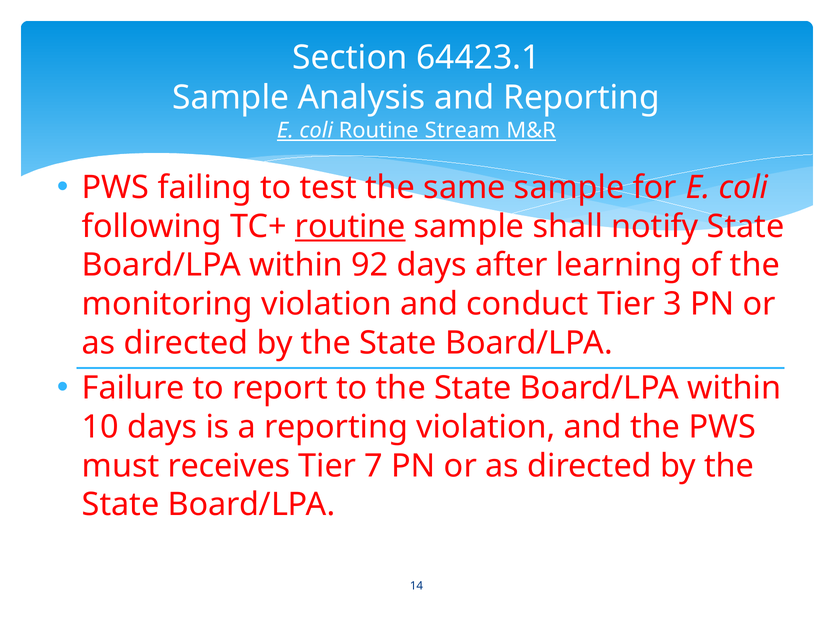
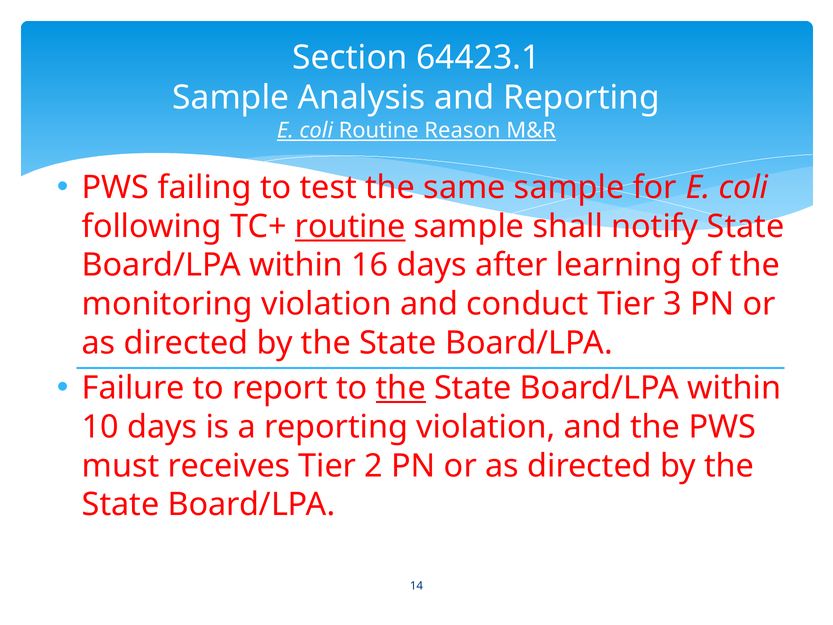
Stream: Stream -> Reason (462, 130)
92: 92 -> 16 (370, 265)
the underline: none -> present (401, 388)
7: 7 -> 2 (374, 466)
